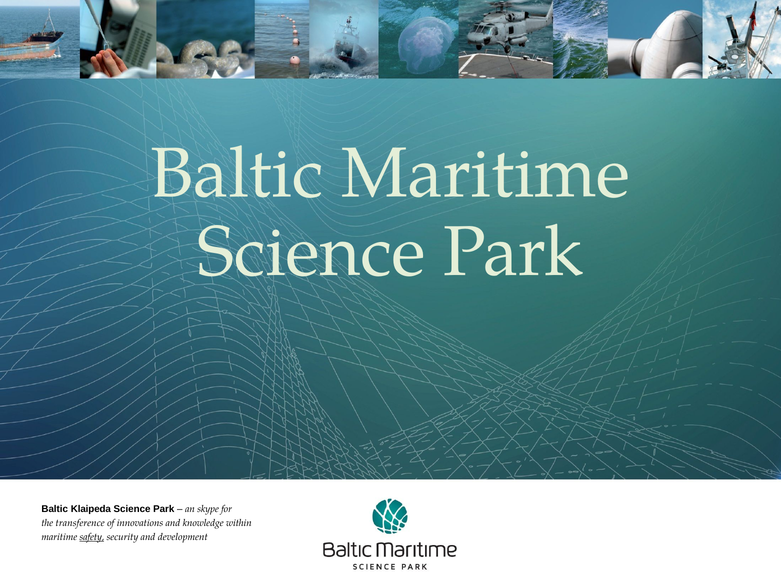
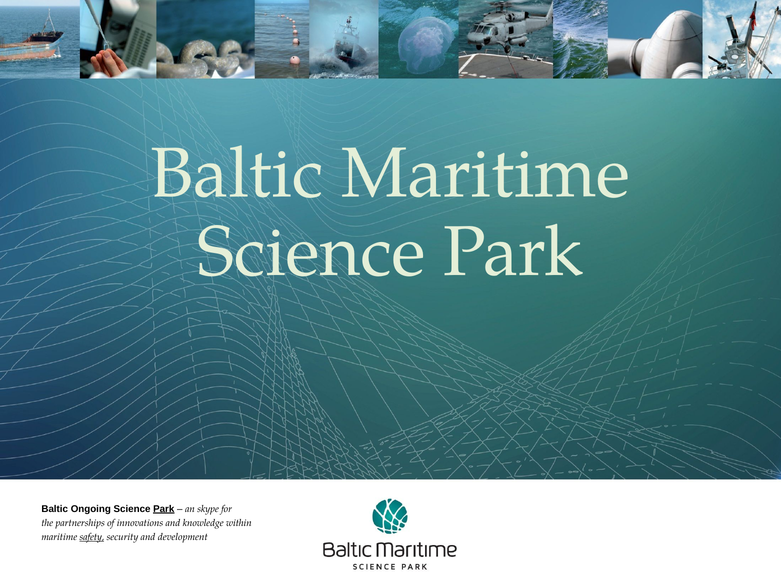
Klaipeda: Klaipeda -> Ongoing (91, 509)
Park underline: none -> present (164, 509)
transference: transference -> partnerships (80, 523)
